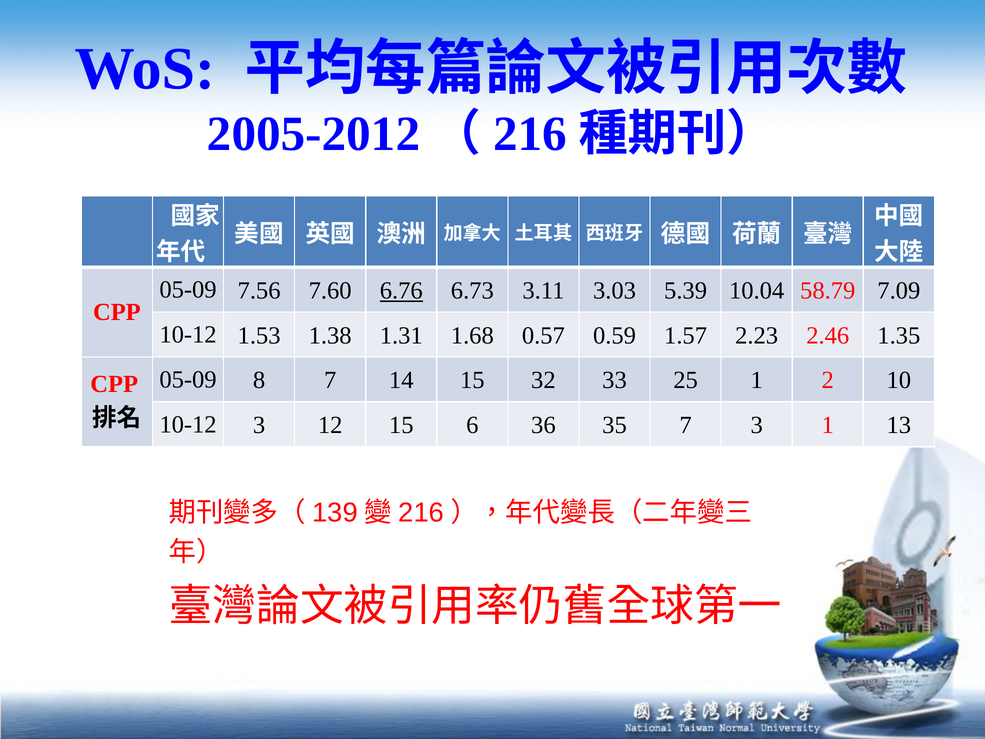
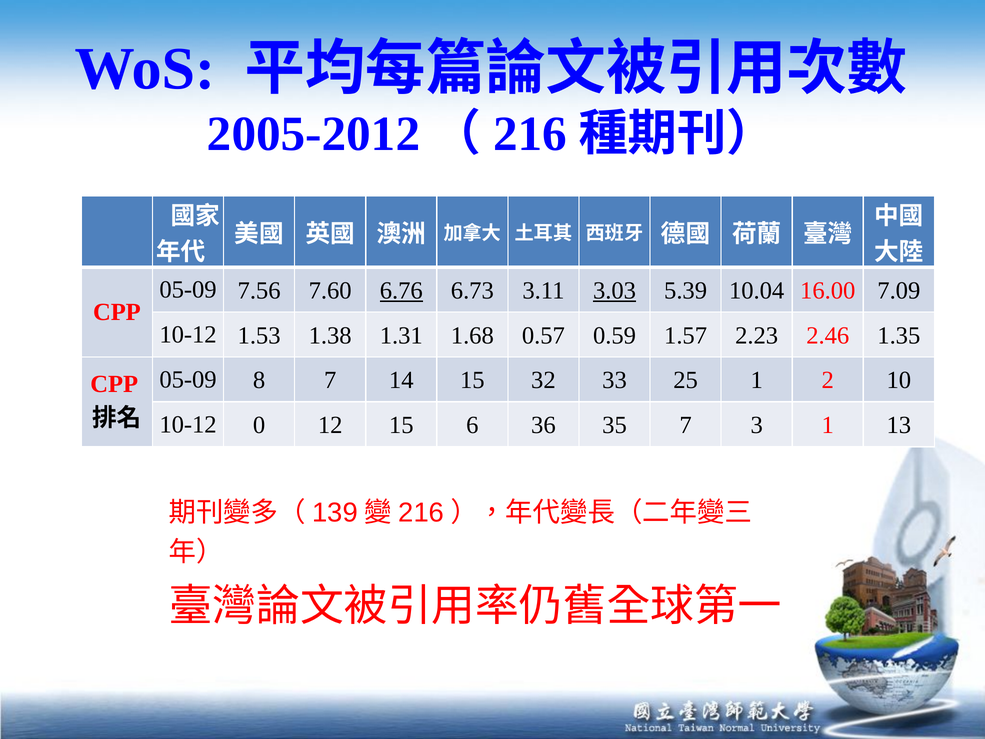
3.03 underline: none -> present (615, 290)
58.79: 58.79 -> 16.00 (828, 290)
10-12 3: 3 -> 0 (259, 425)
